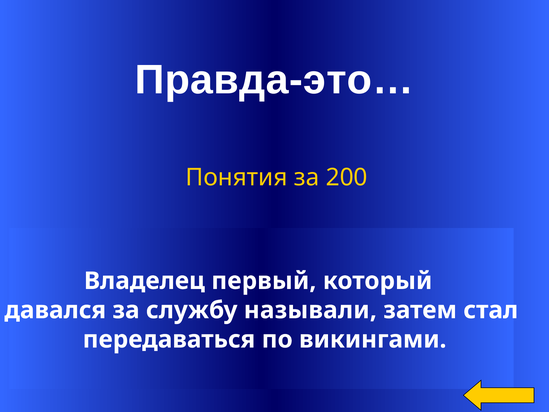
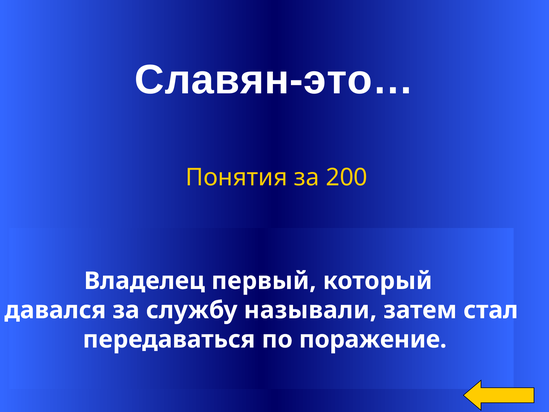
Правда-это…: Правда-это… -> Славян-это… (274, 80)
викингами: викингами -> поражение (373, 339)
